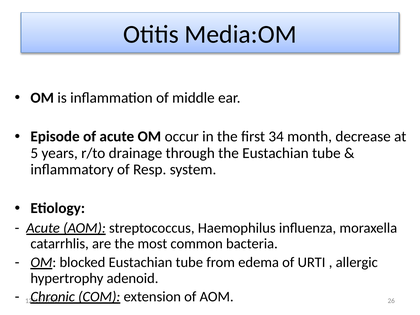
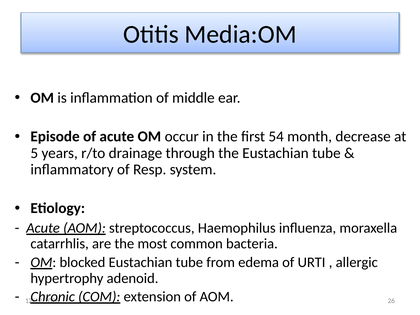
34: 34 -> 54 (276, 137)
